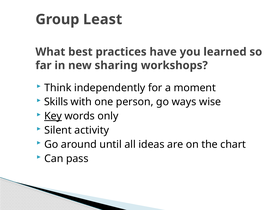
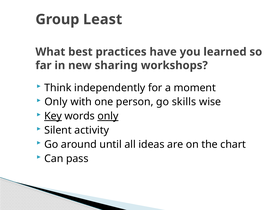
Skills: Skills -> Only (56, 102)
ways: ways -> skills (184, 102)
only underline: none -> present (108, 116)
